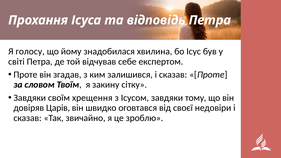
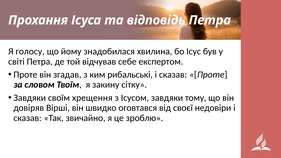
залишився: залишився -> рибальські (130, 75)
Царів: Царів -> Вірші (58, 108)
